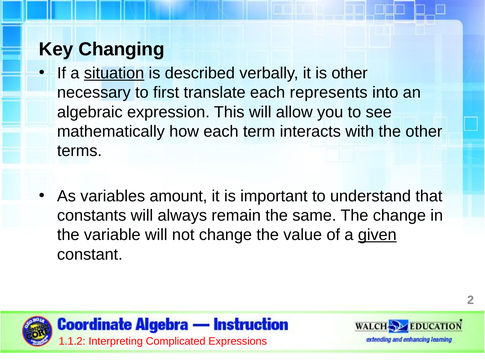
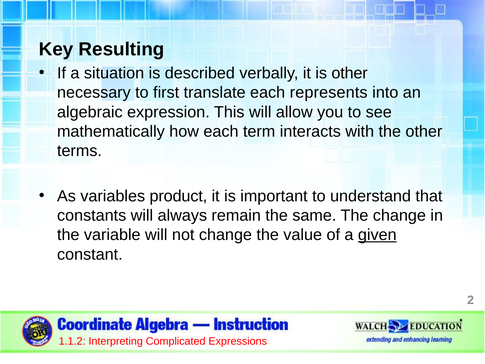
Changing: Changing -> Resulting (122, 49)
situation underline: present -> none (114, 73)
amount: amount -> product (178, 196)
